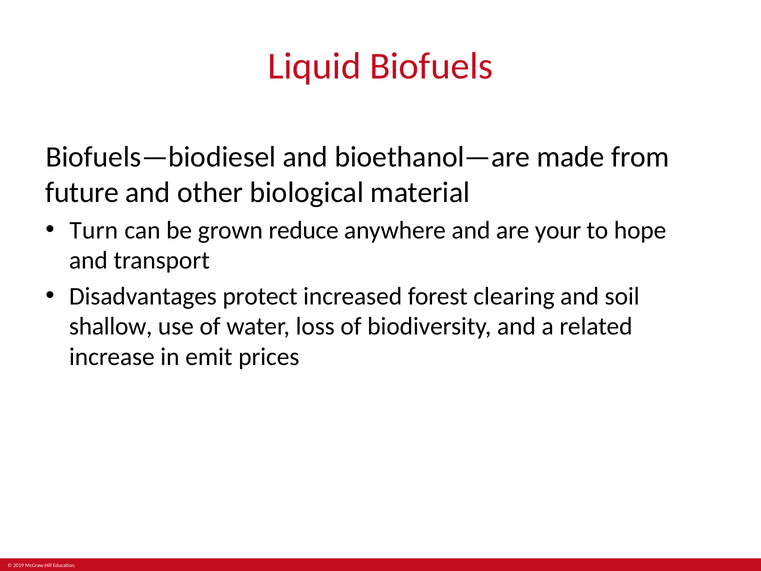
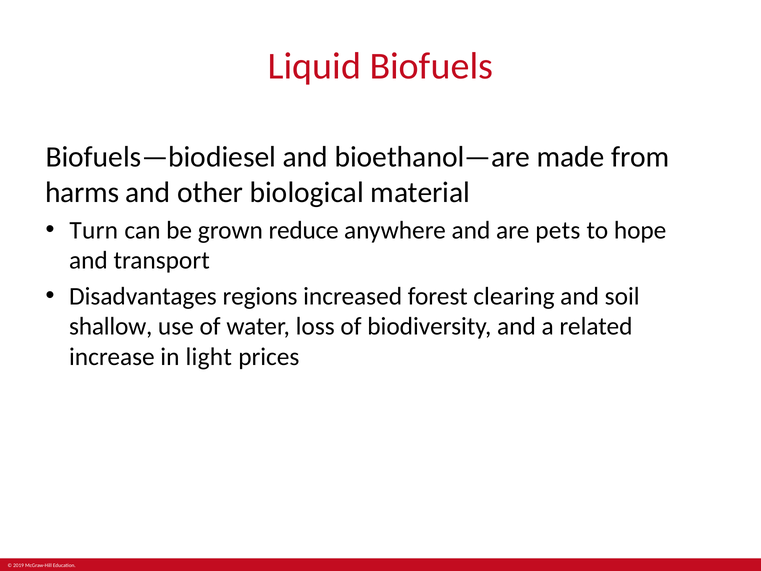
future: future -> harms (82, 192)
your: your -> pets (558, 230)
protect: protect -> regions (260, 296)
emit: emit -> light (209, 357)
